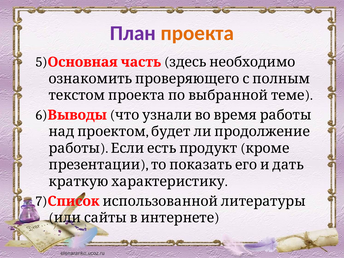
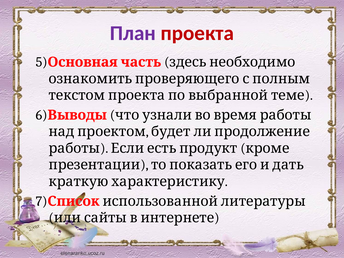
проекта colour: orange -> red (197, 33)
